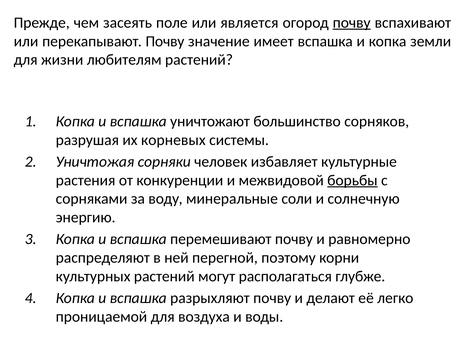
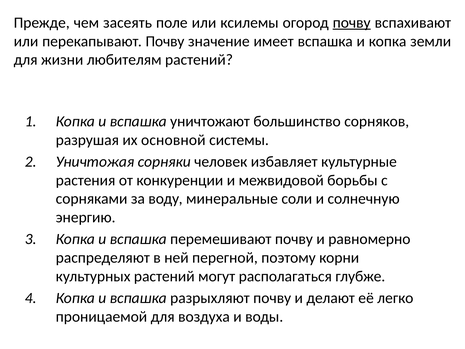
является: является -> ксилемы (249, 23)
корневых: корневых -> основной (173, 140)
борьбы underline: present -> none (352, 180)
